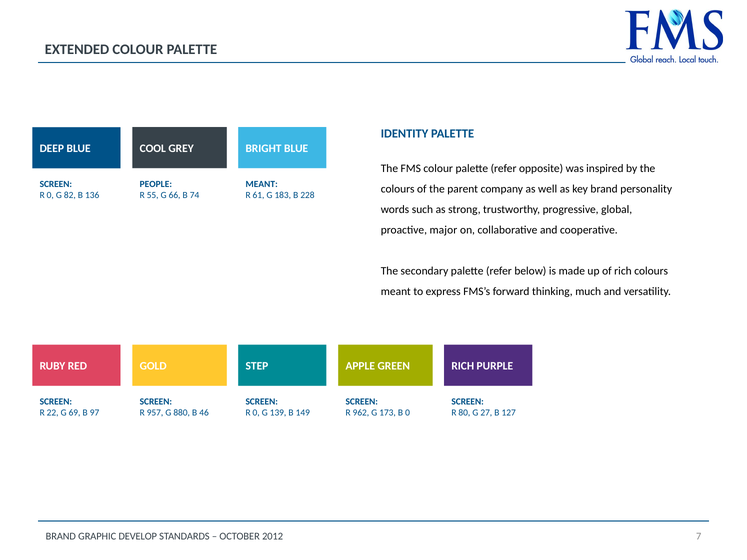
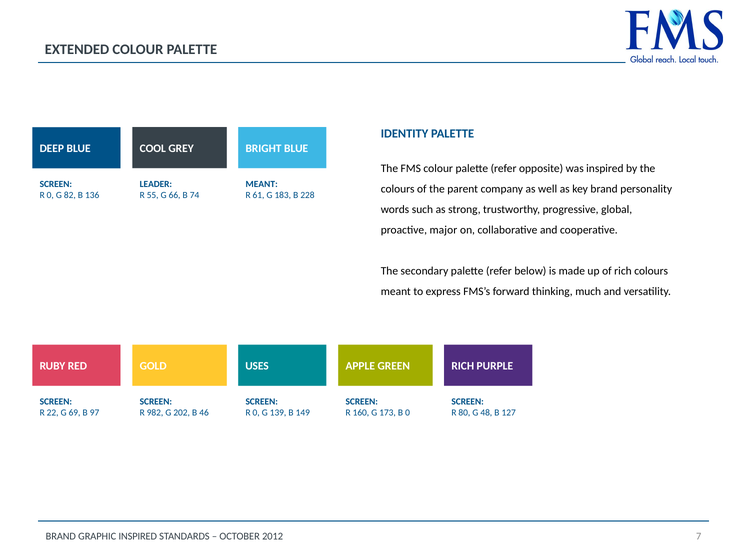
PEOPLE: PEOPLE -> LEADER (156, 184)
STEP: STEP -> USES (257, 366)
957: 957 -> 982 (155, 413)
880: 880 -> 202 (182, 413)
962: 962 -> 160 (361, 413)
27: 27 -> 48 (486, 413)
GRAPHIC DEVELOP: DEVELOP -> INSPIRED (138, 537)
